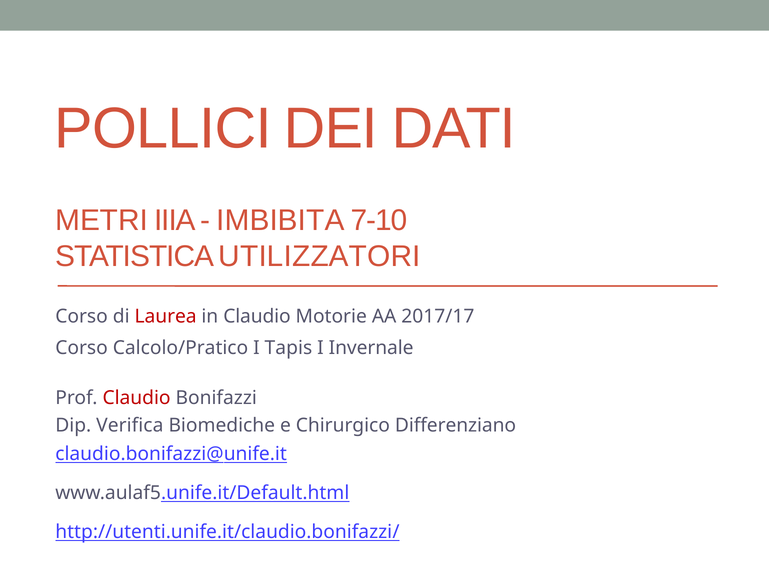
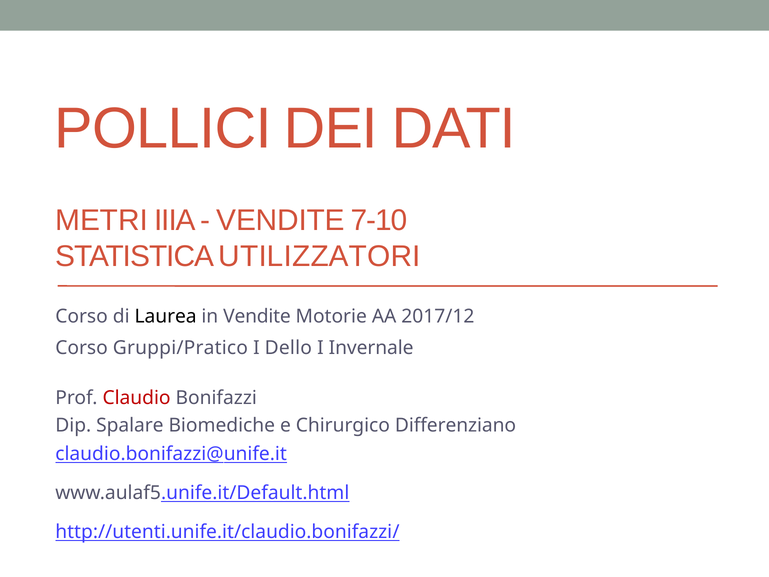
IMBIBITA: IMBIBITA -> VENDITE (281, 221)
Laurea colour: red -> black (166, 316)
in Claudio: Claudio -> Vendite (257, 316)
2017/17: 2017/17 -> 2017/12 (438, 316)
Calcolo/Pratico: Calcolo/Pratico -> Gruppi/Pratico (180, 348)
Tapis: Tapis -> Dello (288, 348)
Verifica: Verifica -> Spalare (130, 425)
